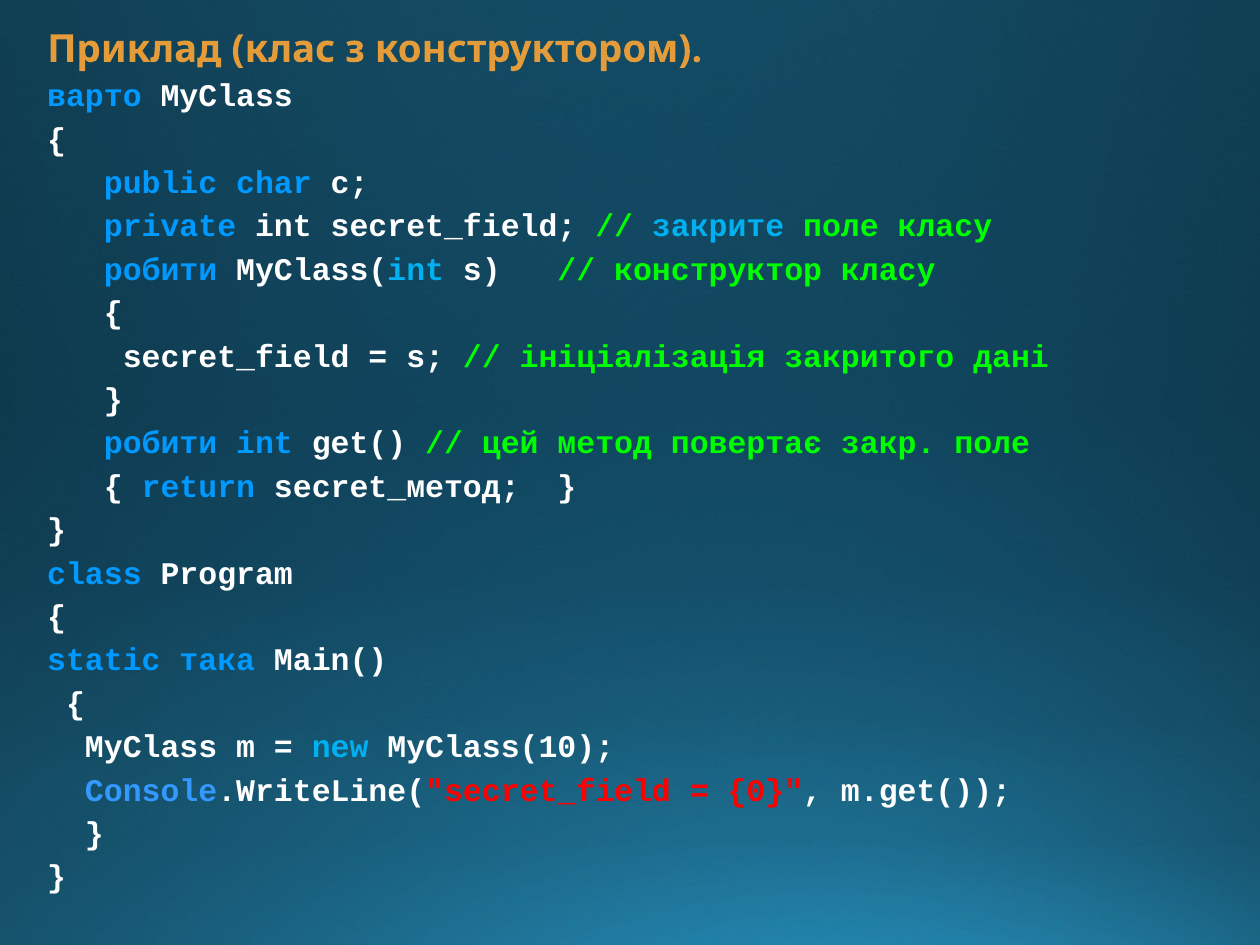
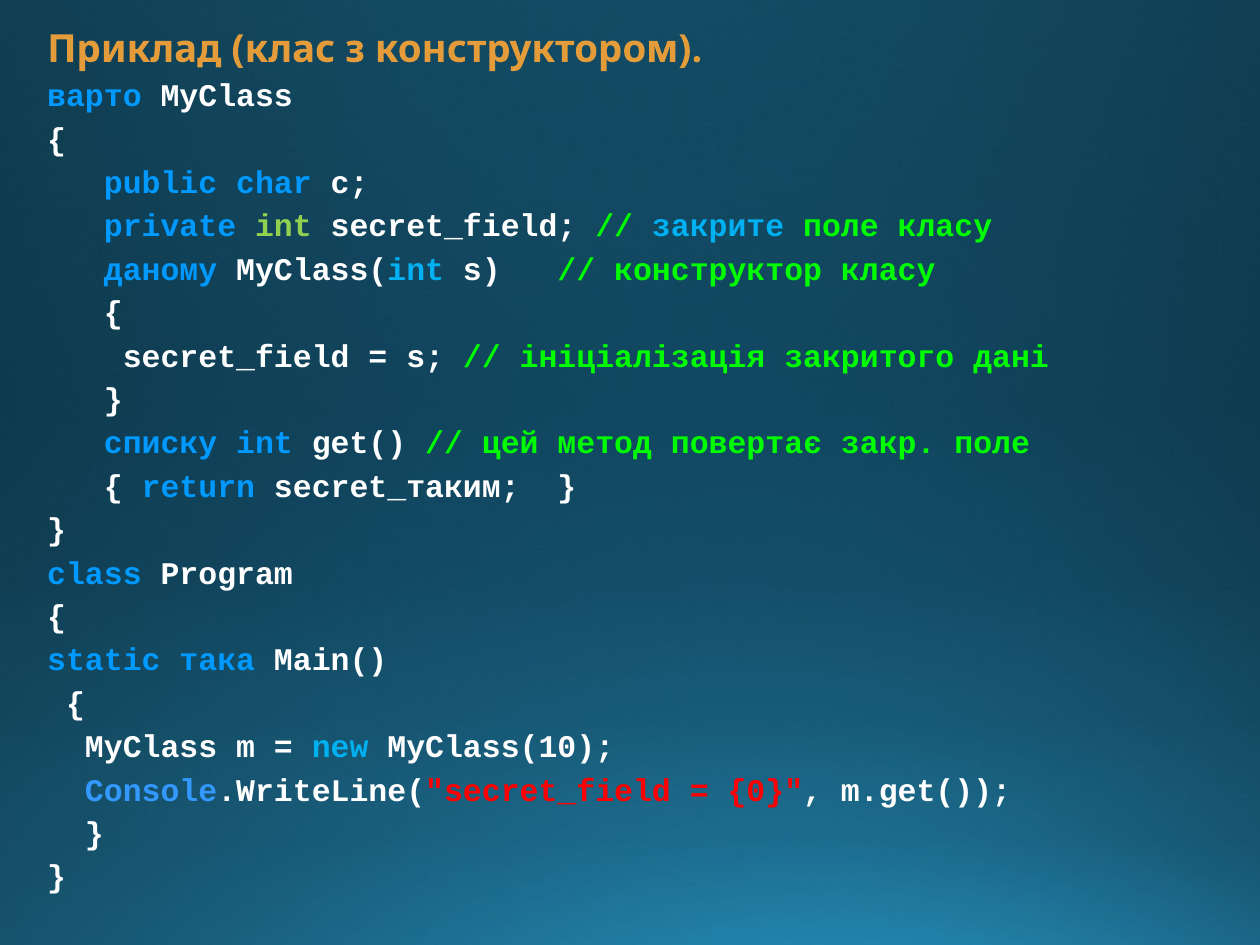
int colour: white -> light green (283, 226)
робити: робити -> даному (161, 270)
робити: робити -> списку (161, 444)
secret_метод: secret_метод -> secret_таким (397, 487)
